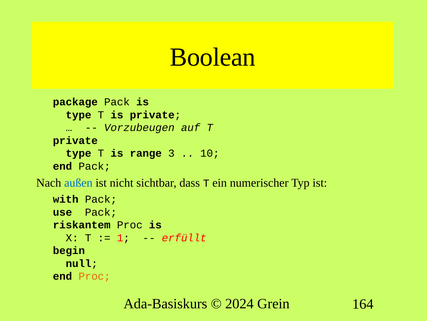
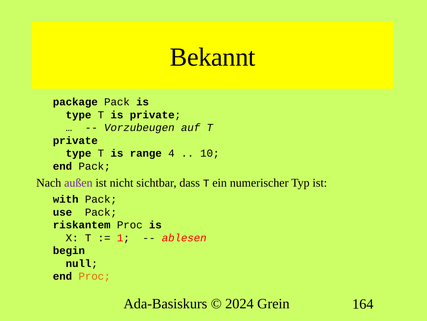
Boolean: Boolean -> Bekannt (213, 57)
3: 3 -> 4 (171, 153)
außen colour: blue -> purple (78, 182)
erfüllt: erfüllt -> ablesen (184, 237)
